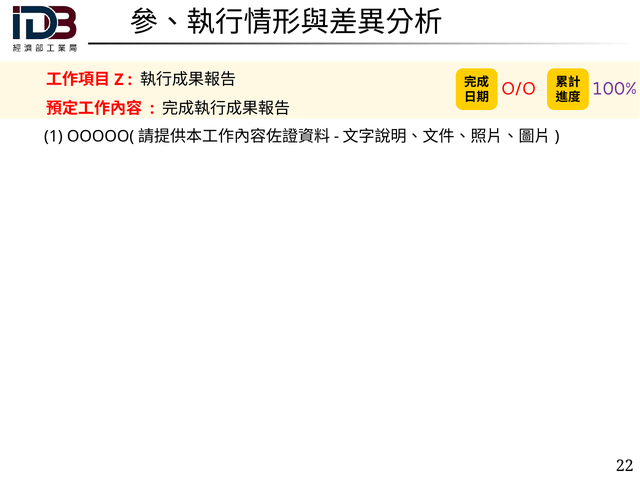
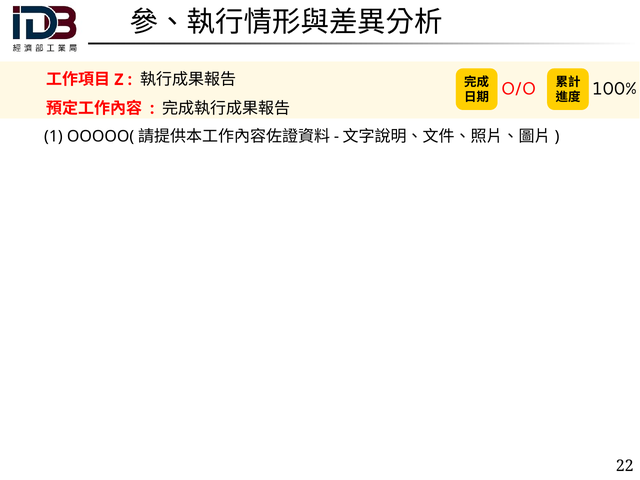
100% colour: purple -> black (614, 89)
